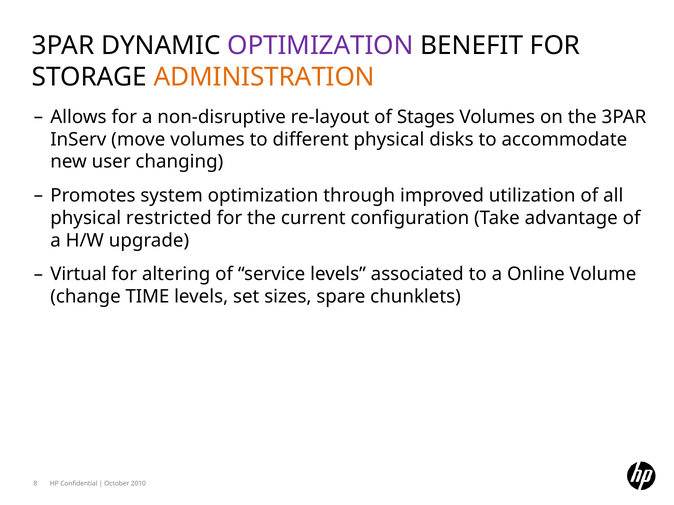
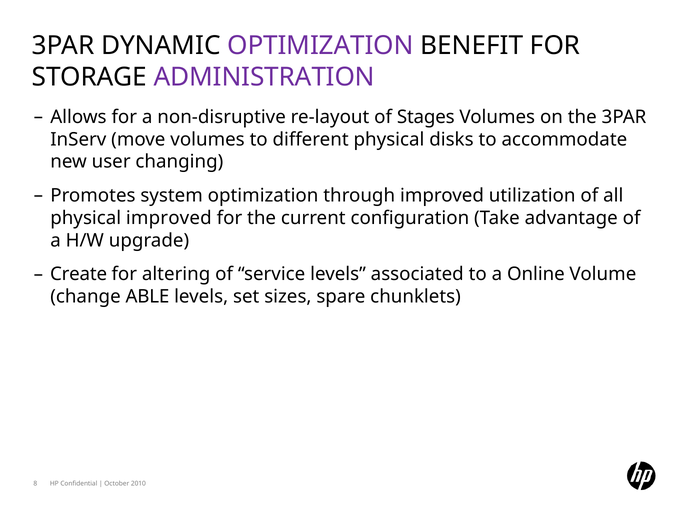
ADMINISTRATION colour: orange -> purple (264, 77)
physical restricted: restricted -> improved (169, 218)
Virtual: Virtual -> Create (79, 274)
TIME: TIME -> ABLE (147, 297)
